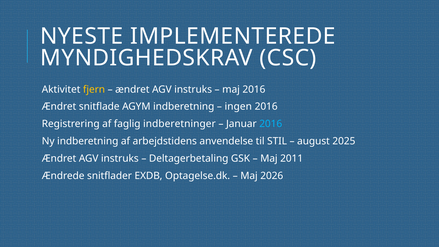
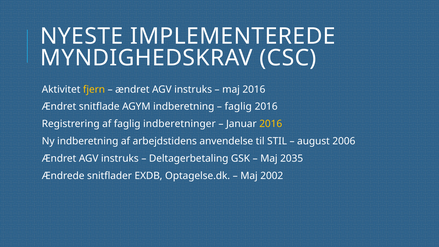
ingen: ingen -> faglig (238, 107)
2016 colour: light blue -> yellow (271, 124)
2025: 2025 -> 2006 (344, 141)
2011: 2011 -> 2035 (292, 158)
2026: 2026 -> 2002 (272, 176)
